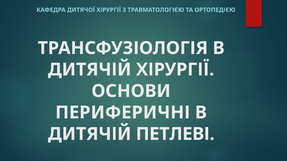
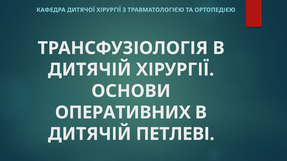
ПЕРИФЕРИЧНІ: ПЕРИФЕРИЧНІ -> ОПЕРАТИВНИХ (123, 113)
